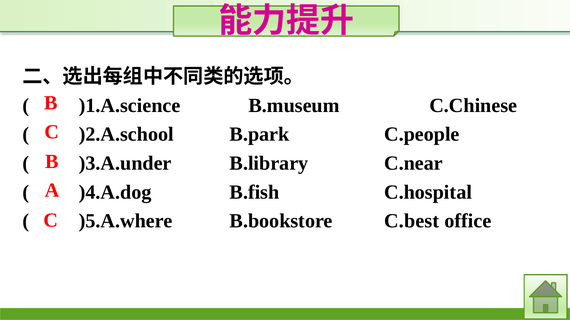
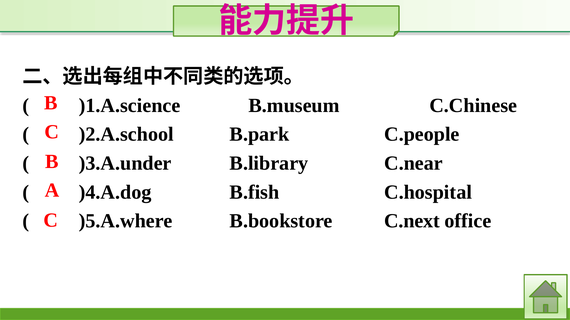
C.best: C.best -> C.next (412, 221)
